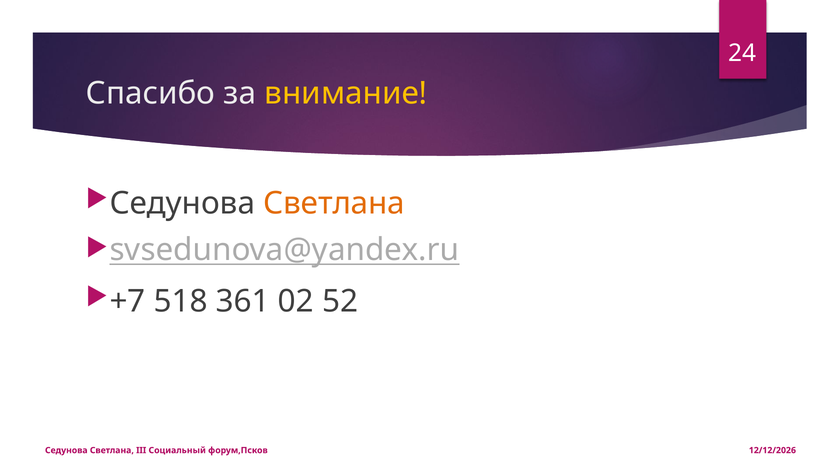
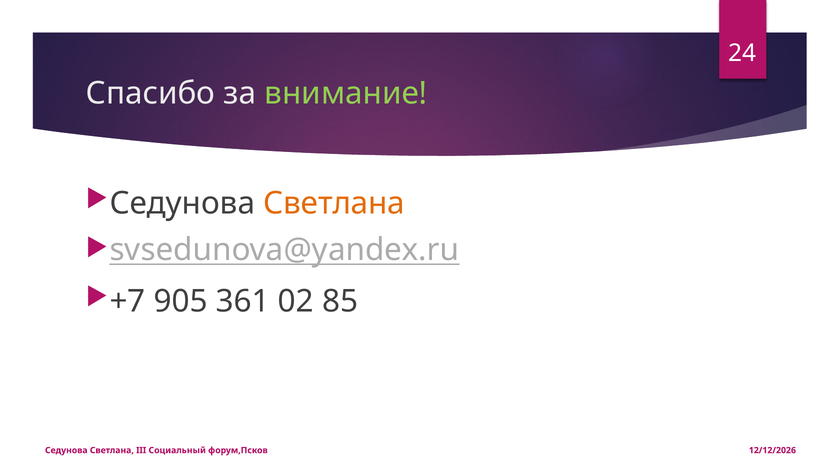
внимание colour: yellow -> light green (346, 94)
518: 518 -> 905 (181, 302)
52: 52 -> 85 (340, 302)
